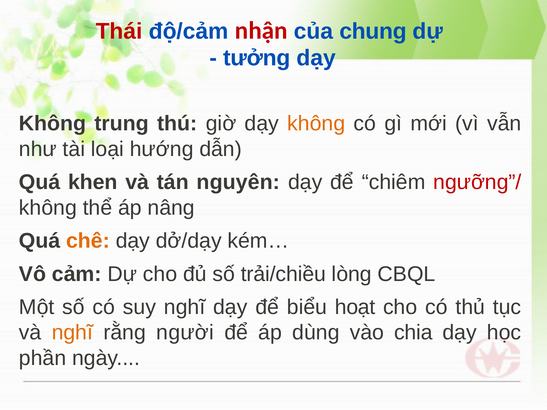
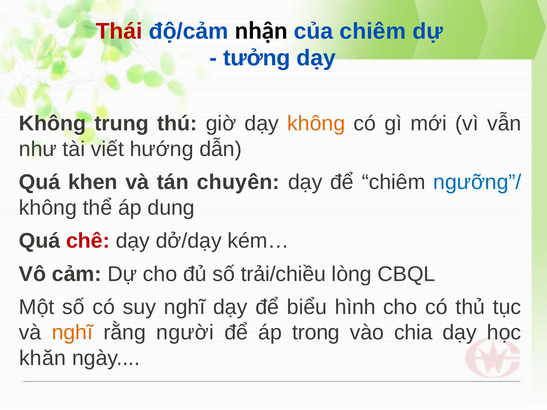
nhận colour: red -> black (261, 31)
của chung: chung -> chiêm (373, 32)
loại: loại -> viết (107, 149)
nguyên: nguyên -> chuyên (238, 182)
ngưỡng”/ colour: red -> blue (477, 182)
nâng: nâng -> dung (171, 208)
chê colour: orange -> red (88, 241)
hoạt: hoạt -> hình (355, 307)
dùng: dùng -> trong (316, 333)
phần: phần -> khăn (42, 358)
